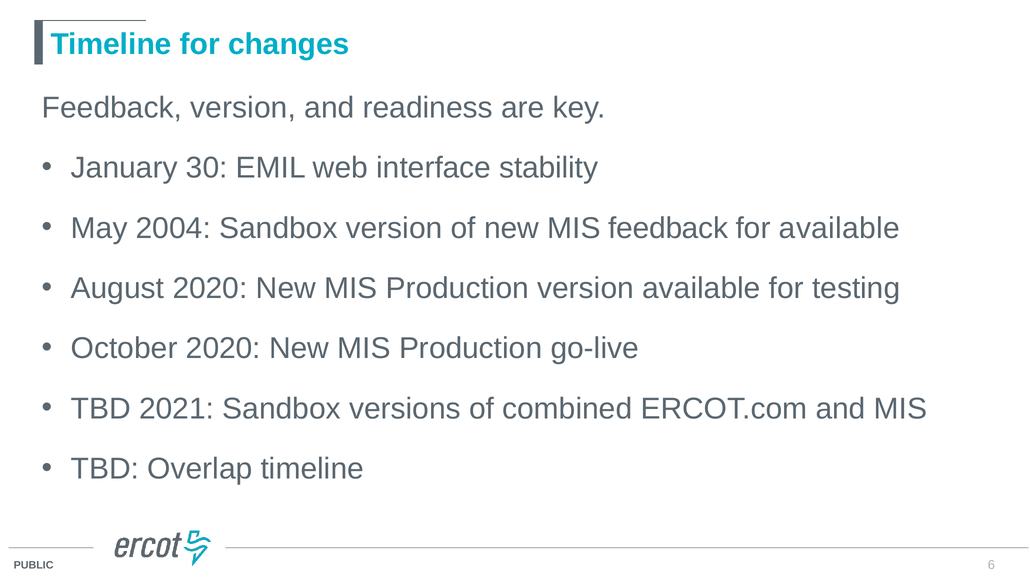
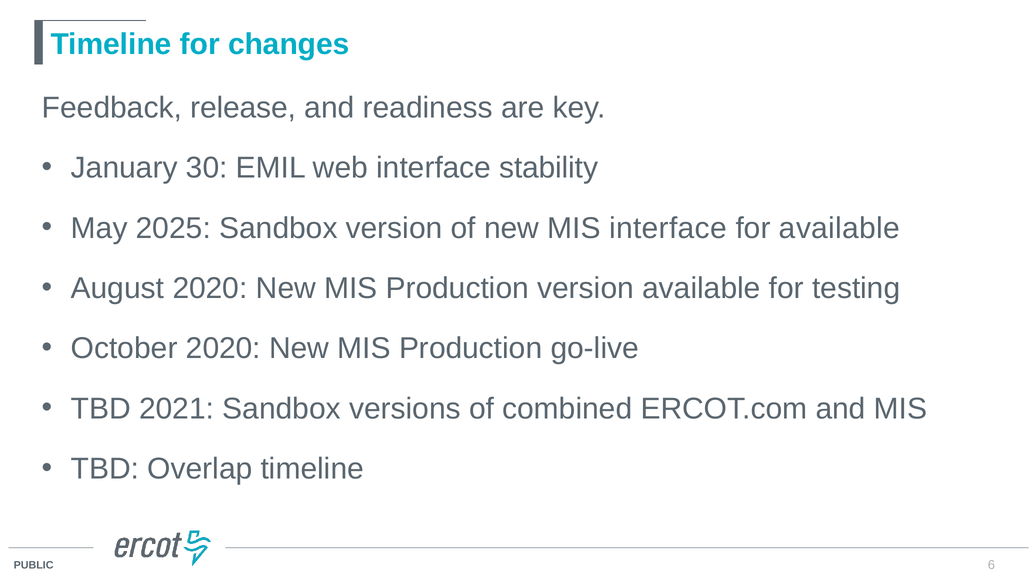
Feedback version: version -> release (243, 108)
2004: 2004 -> 2025 (173, 228)
MIS feedback: feedback -> interface (668, 228)
